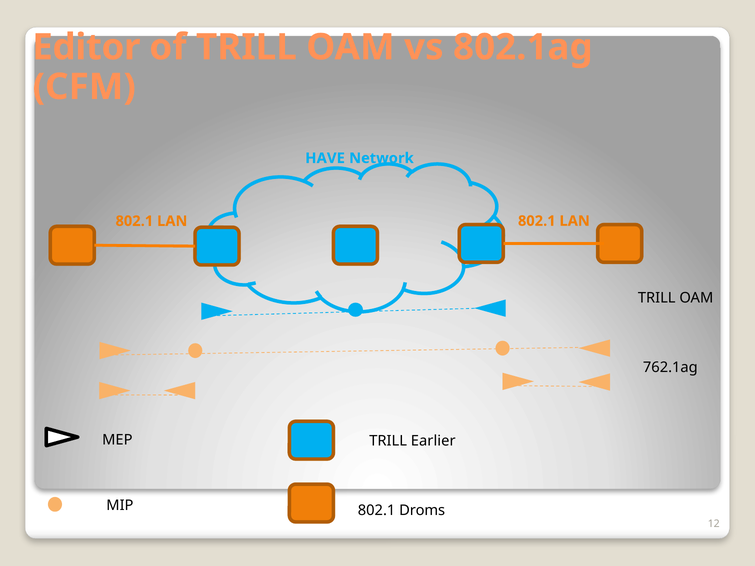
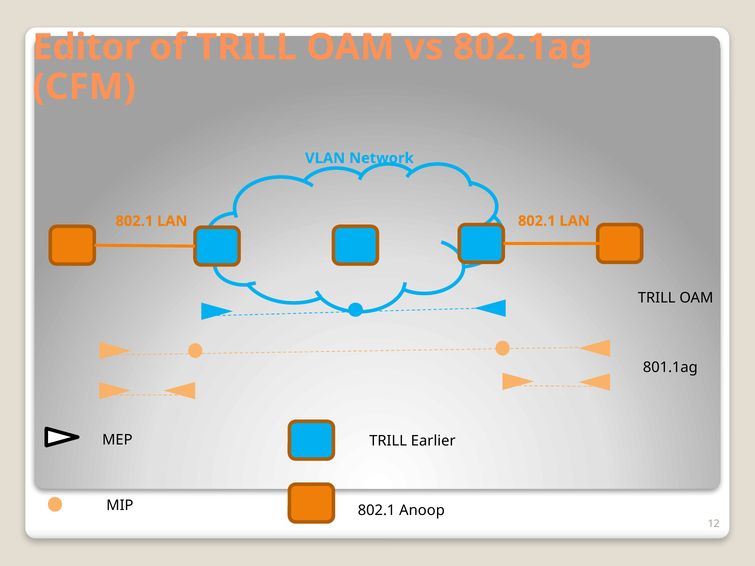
HAVE: HAVE -> VLAN (325, 158)
762.1ag: 762.1ag -> 801.1ag (670, 367)
Droms: Droms -> Anoop (422, 510)
